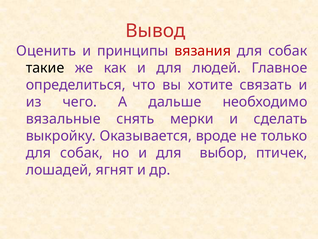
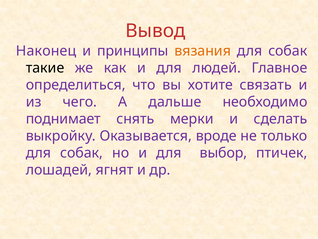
Оценить: Оценить -> Наконец (46, 51)
вязания colour: red -> orange (203, 51)
вязальные: вязальные -> поднимает (63, 119)
